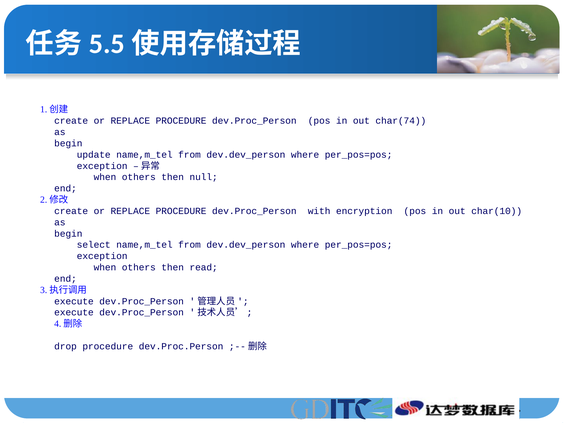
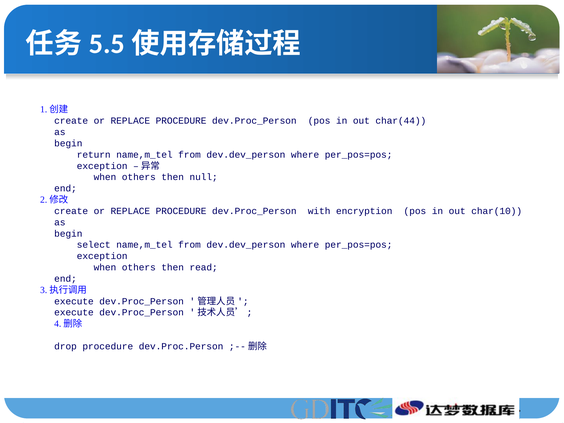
char(74: char(74 -> char(44 (401, 121)
update: update -> return (94, 155)
